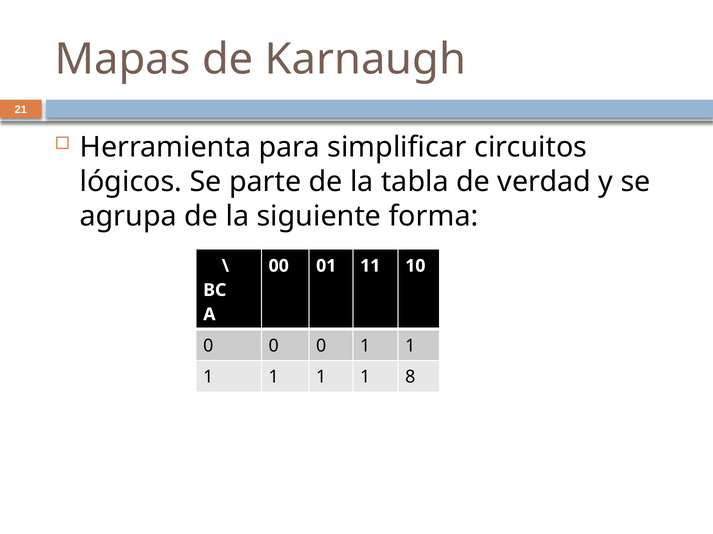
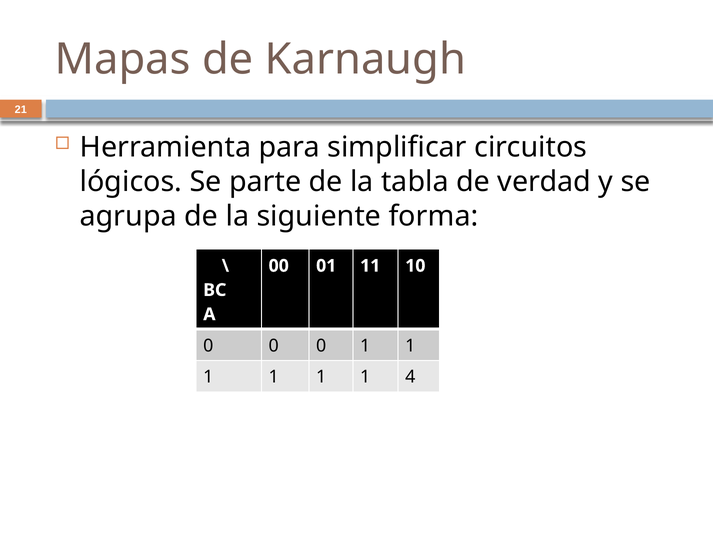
8: 8 -> 4 (410, 378)
